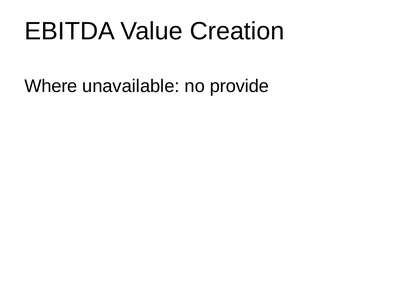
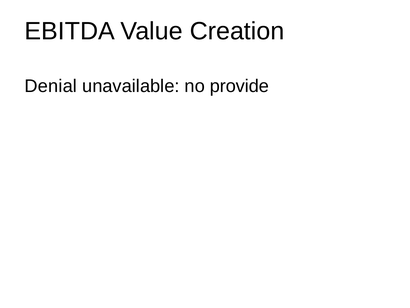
Where: Where -> Denial (51, 86)
